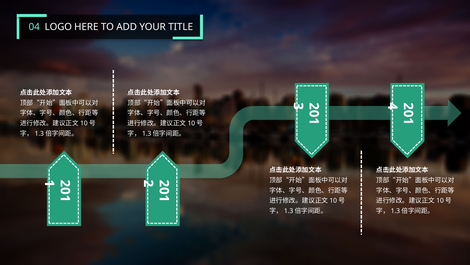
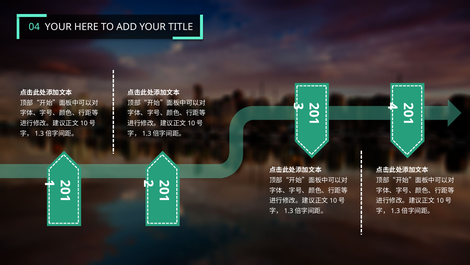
04 LOGO: LOGO -> YOUR (58, 27)
